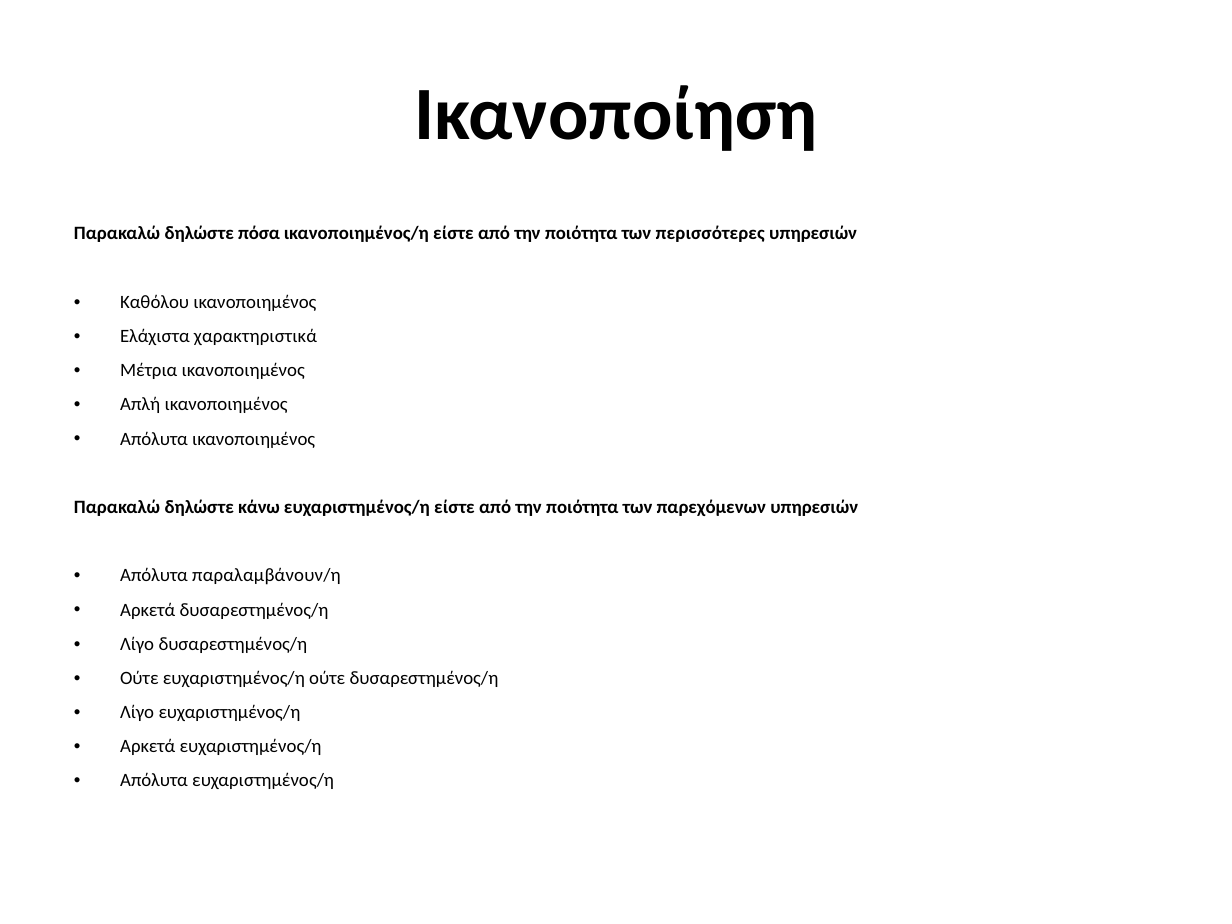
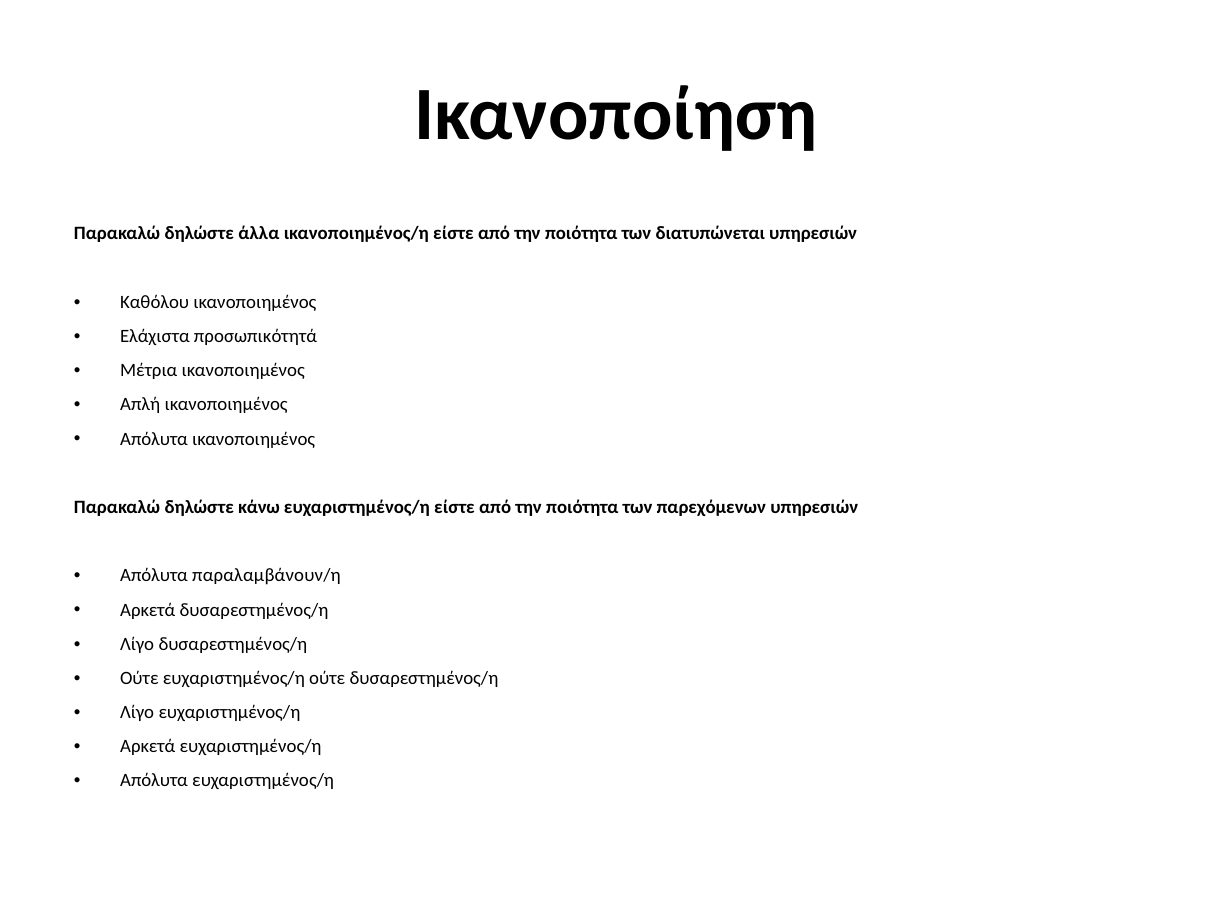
πόσα: πόσα -> άλλα (259, 234)
περισσότερες: περισσότερες -> διατυπώνεται (710, 234)
χαρακτηριστικά: χαρακτηριστικά -> προσωπικότητά (256, 336)
